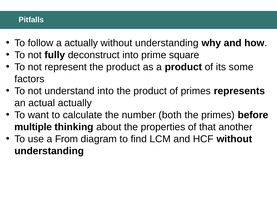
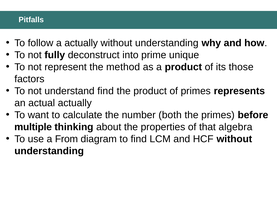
square: square -> unique (184, 55)
represent the product: product -> method (123, 67)
some: some -> those (241, 67)
understand into: into -> find (106, 91)
another: another -> algebra (235, 127)
